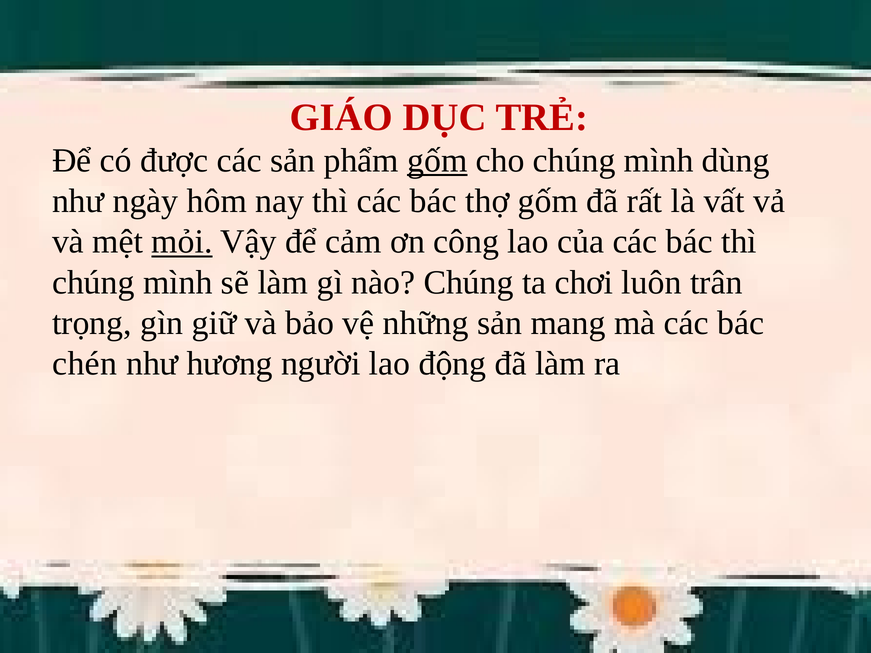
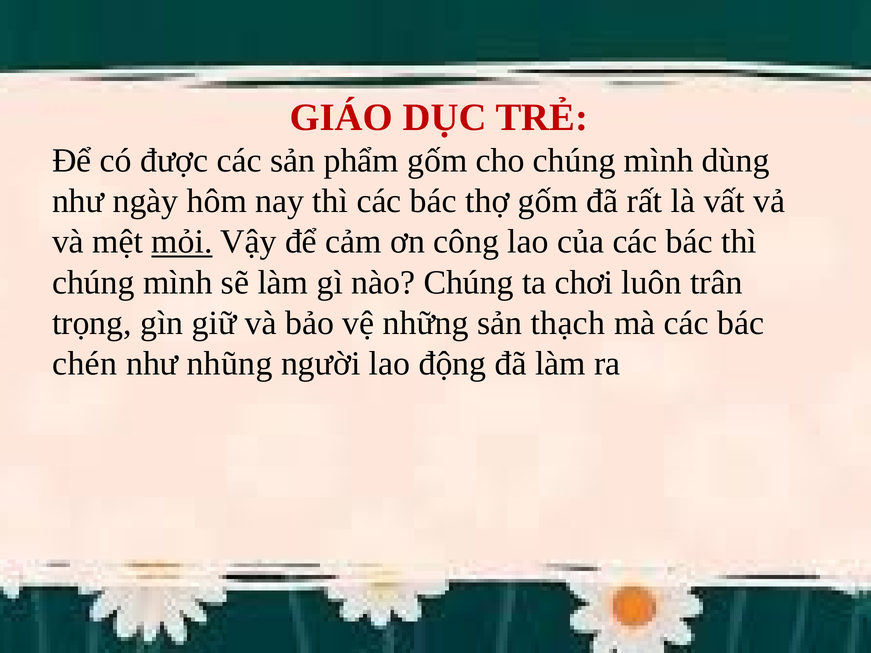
gốm underline: present -> none (437, 161)
mang: mang -> thạch (568, 323)
hương: hương -> nhũng (230, 364)
